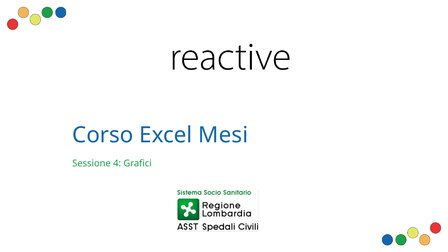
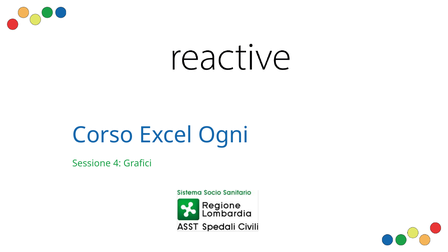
Mesi: Mesi -> Ogni (223, 135)
